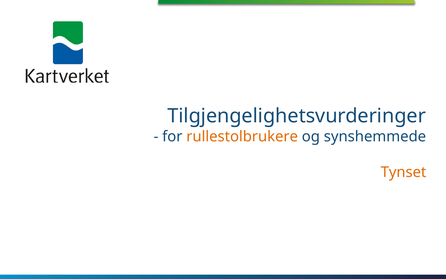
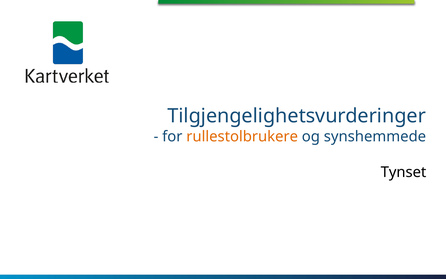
Tynset colour: orange -> black (403, 172)
